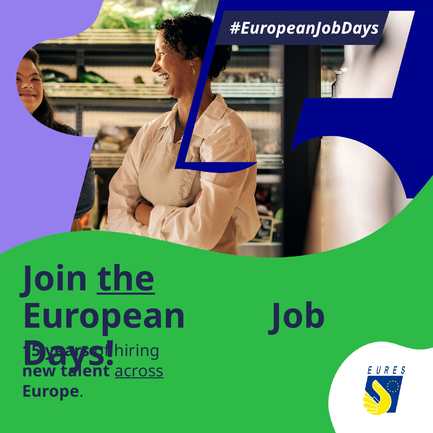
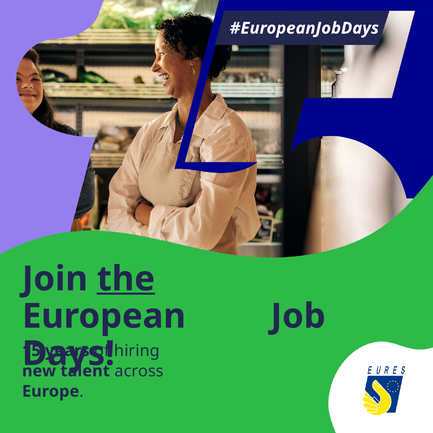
across underline: present -> none (139, 371)
